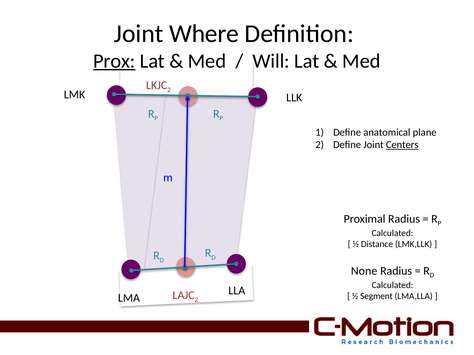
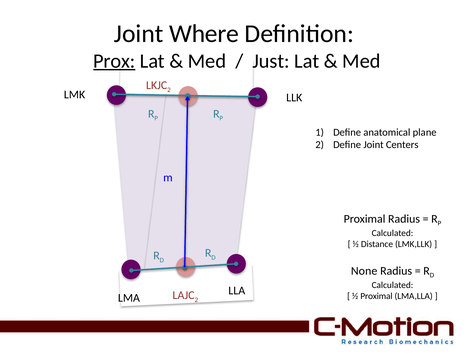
Will: Will -> Just (271, 61)
Centers underline: present -> none (402, 145)
½ Segment: Segment -> Proximal (376, 297)
